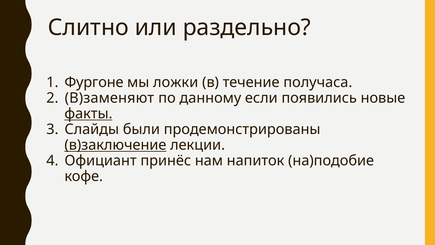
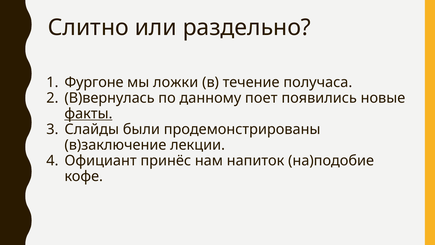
В)заменяют: В)заменяют -> В)вернулась (110, 98)
если: если -> поет (261, 98)
в)заключение underline: present -> none (115, 145)
